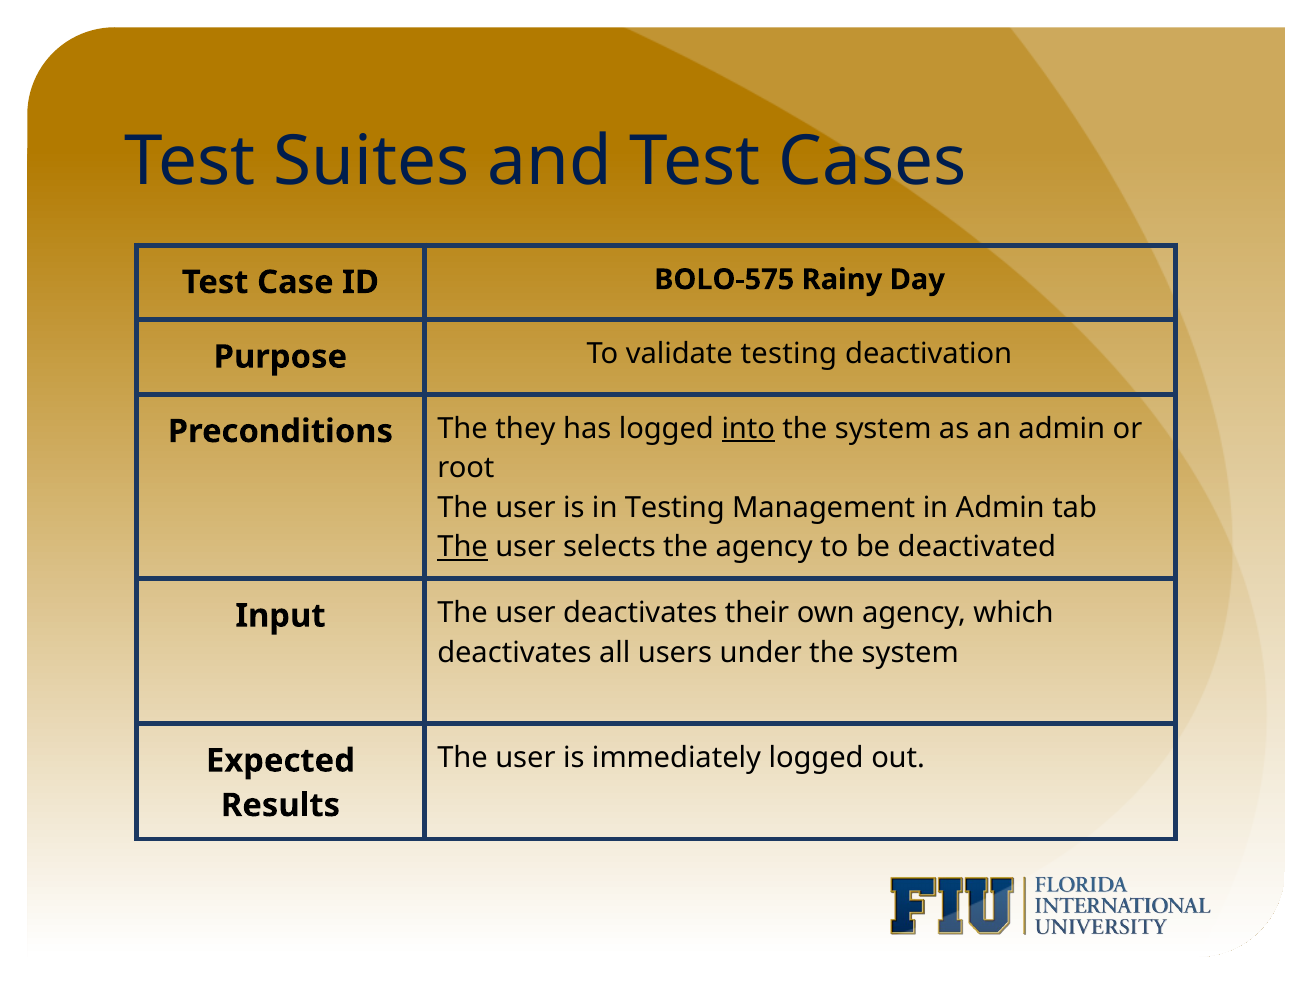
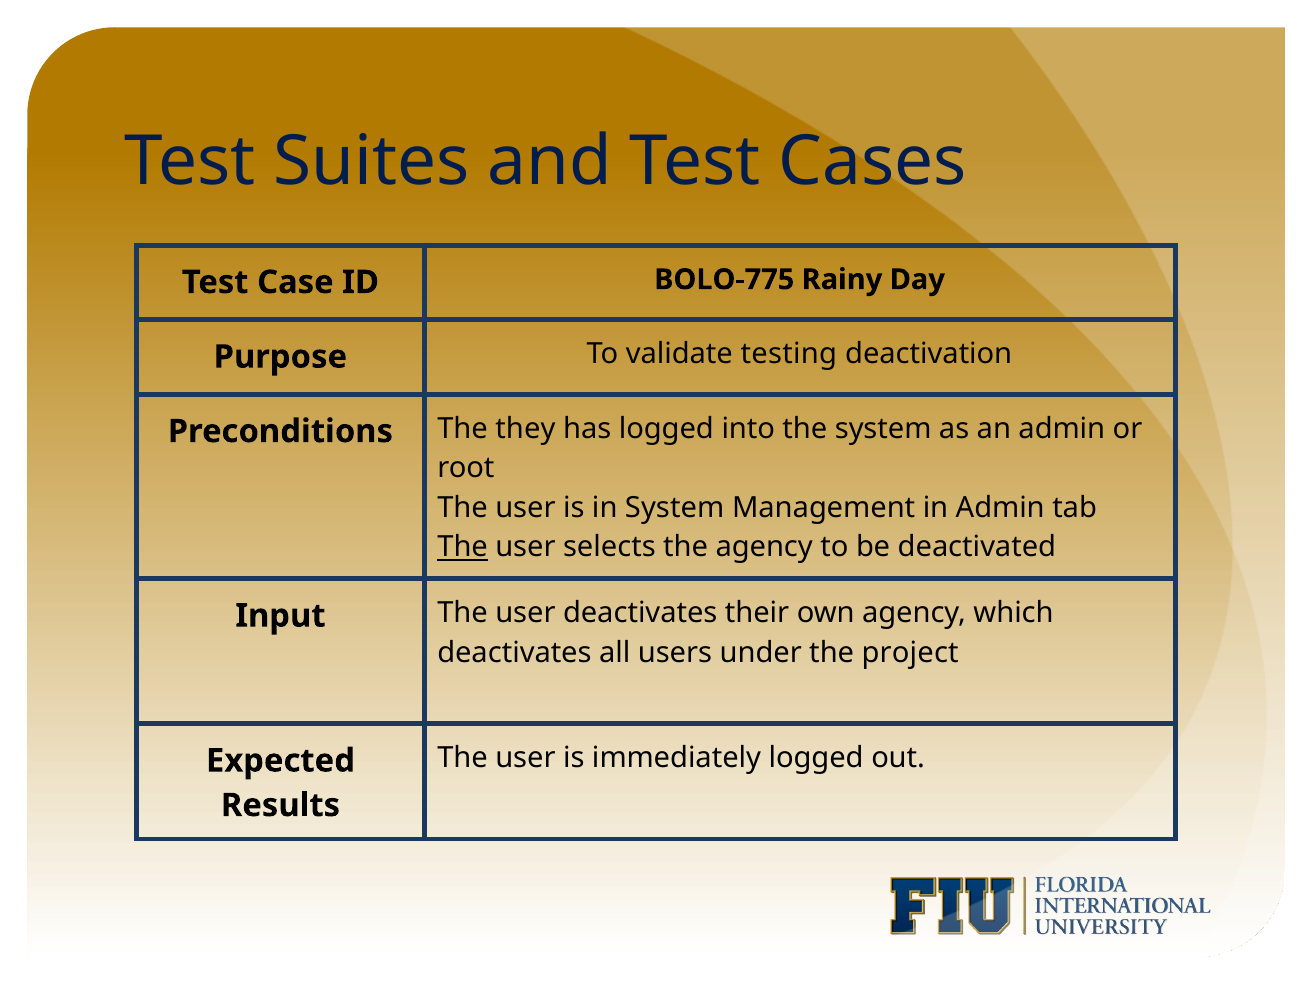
BOLO-575: BOLO-575 -> BOLO-775 (724, 280)
into underline: present -> none (748, 429)
in Testing: Testing -> System (675, 508)
under the system: system -> project (910, 653)
